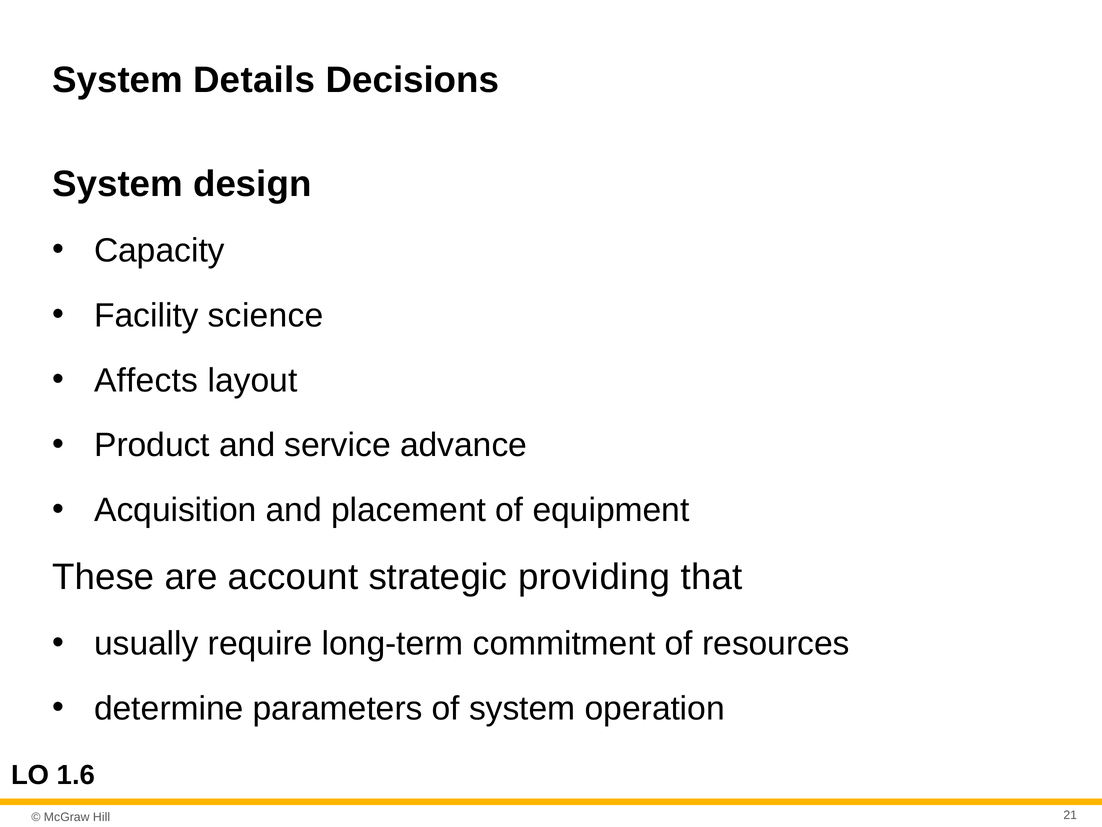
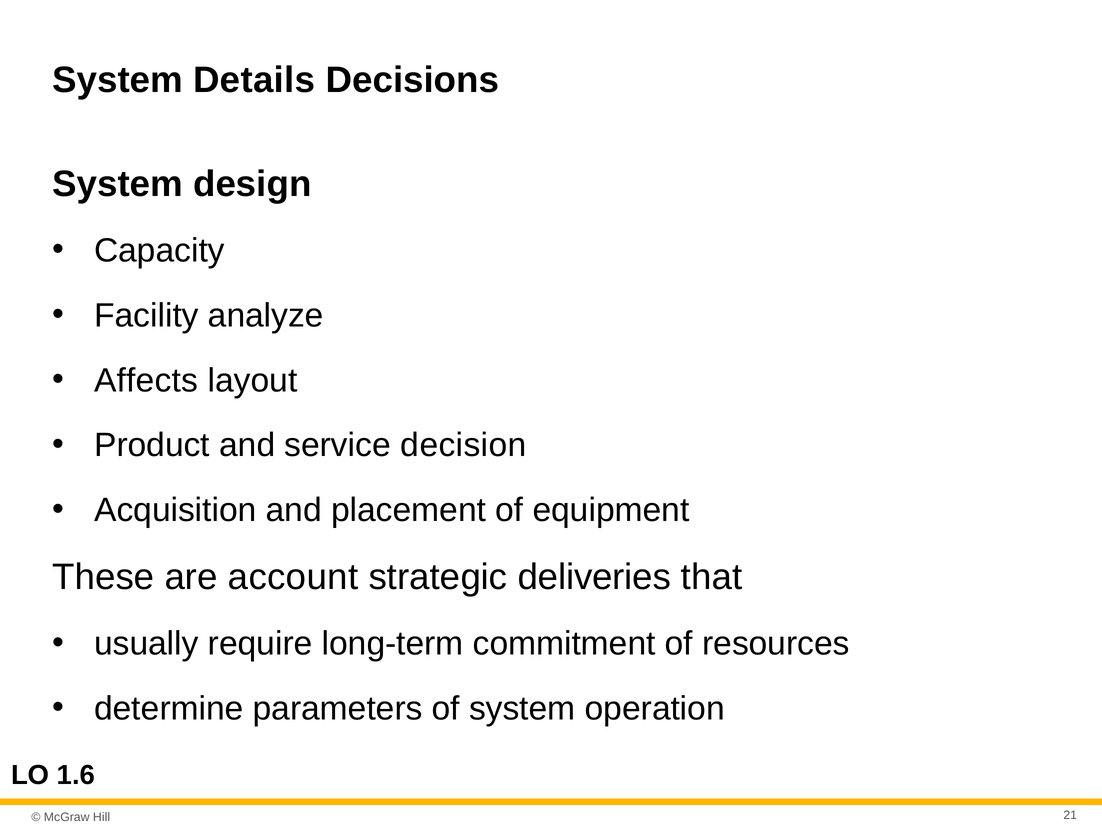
science: science -> analyze (266, 315)
advance: advance -> decision (463, 445)
providing: providing -> deliveries (594, 577)
